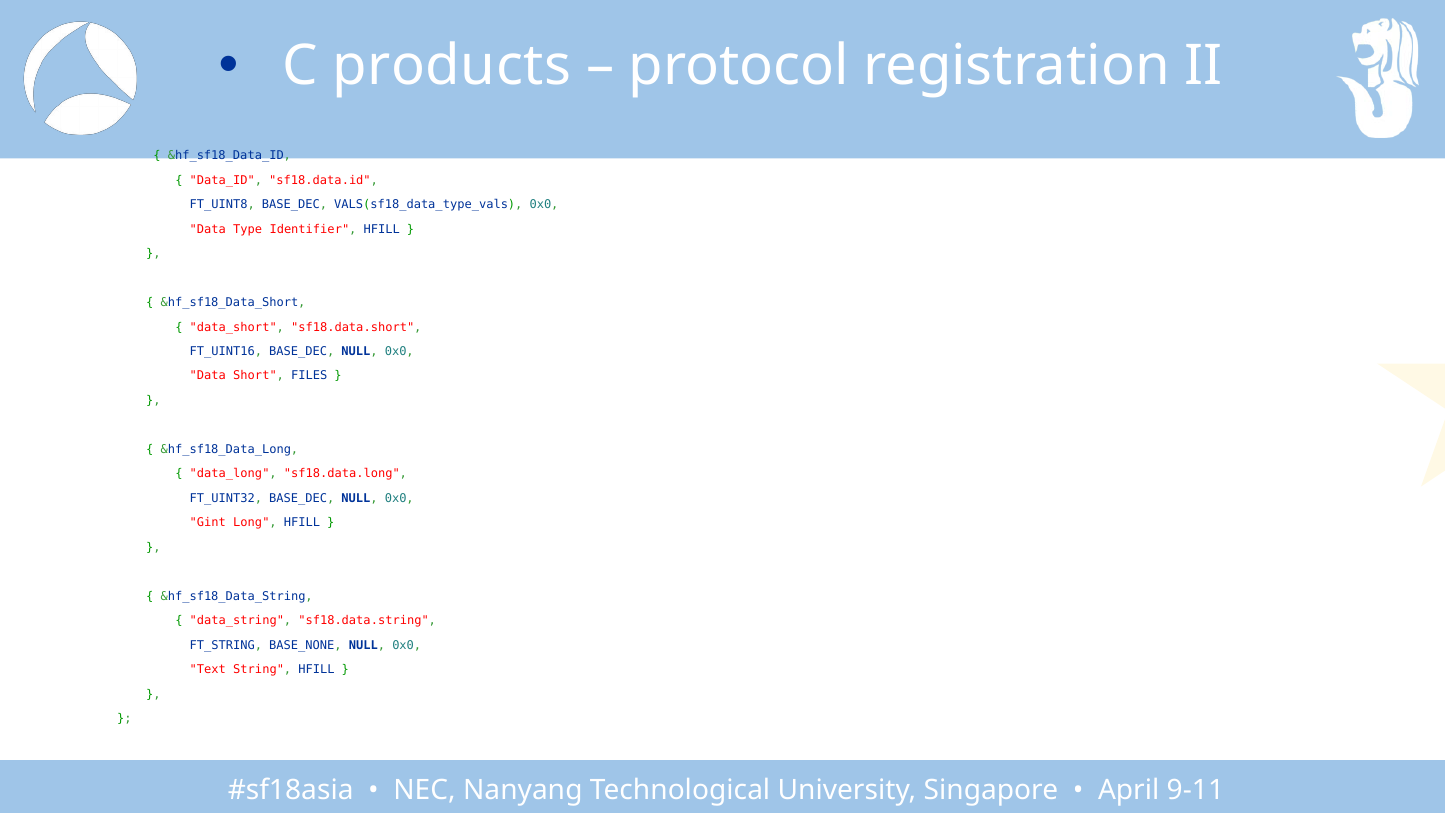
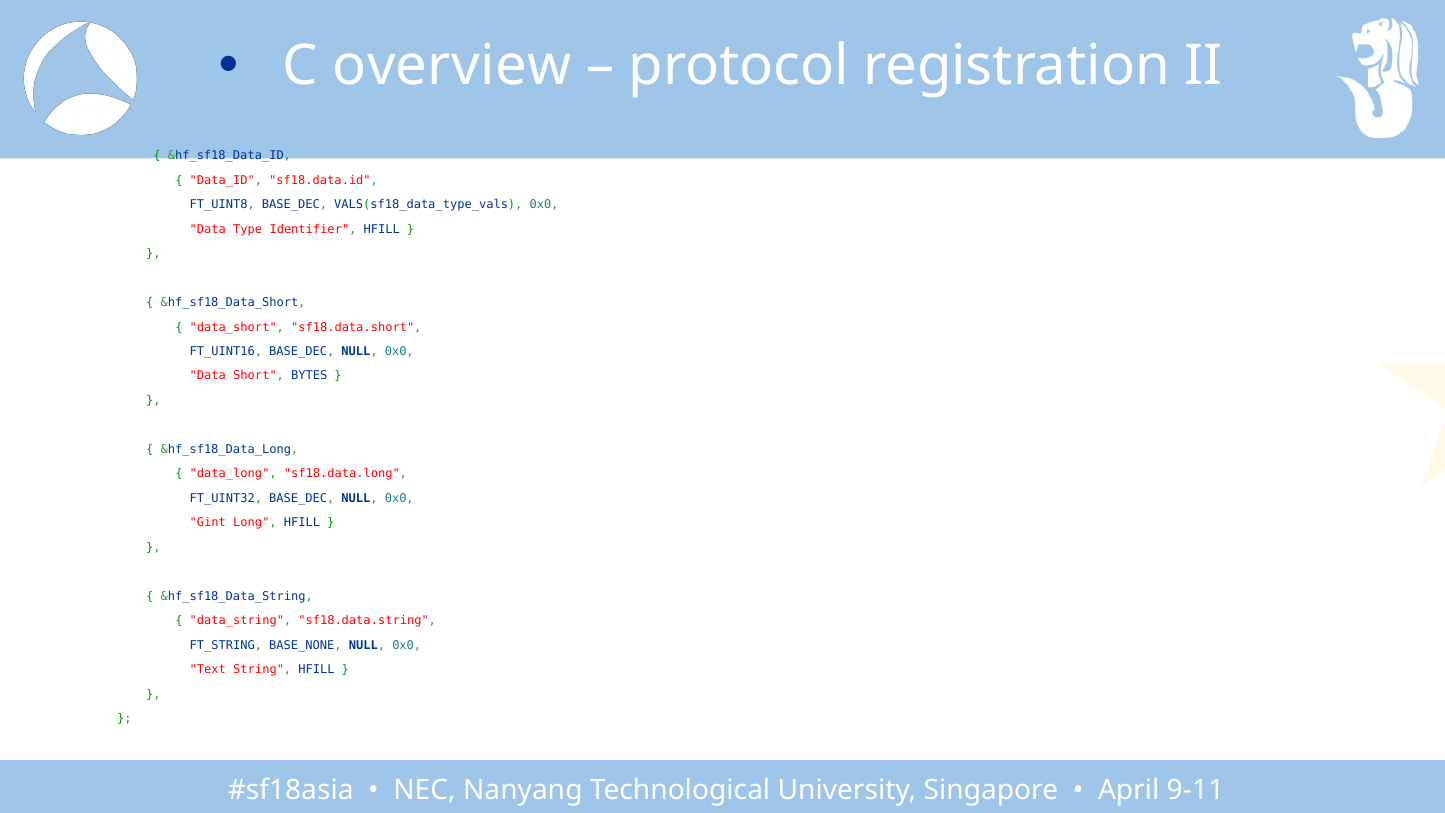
products: products -> overview (452, 66)
FILES: FILES -> BYTES (309, 376)
